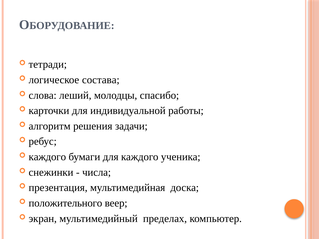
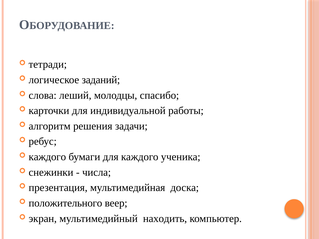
состава: состава -> заданий (101, 80)
пределах: пределах -> находить (165, 219)
